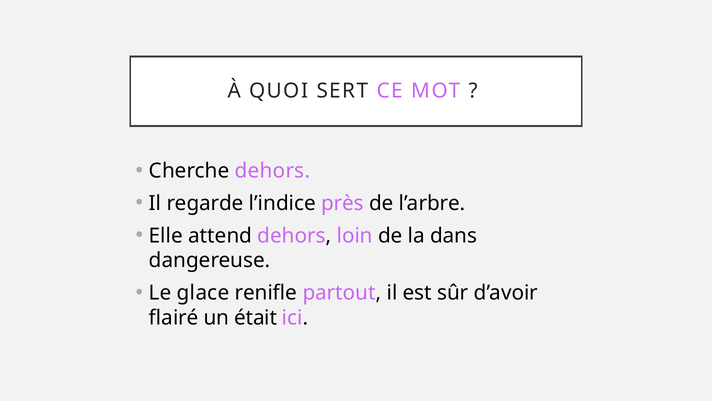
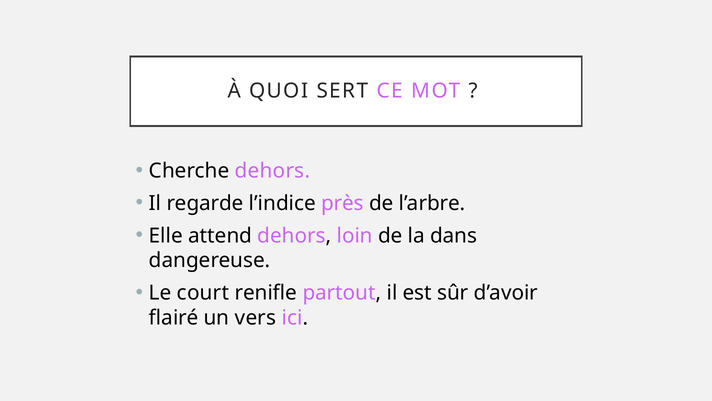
glace: glace -> court (203, 293)
était: était -> vers (255, 318)
